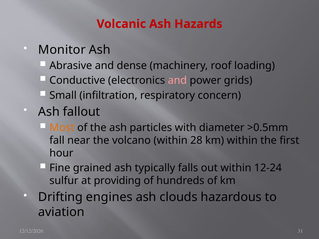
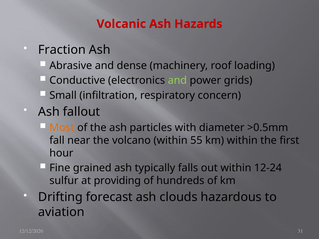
Monitor: Monitor -> Fraction (62, 50)
and colour: pink -> light green (177, 80)
28: 28 -> 55 (196, 140)
engines: engines -> forecast (109, 197)
